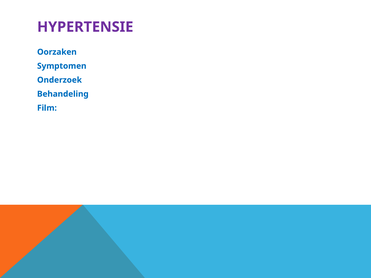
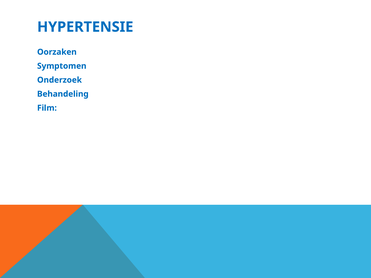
HYPERTENSIE colour: purple -> blue (85, 27)
